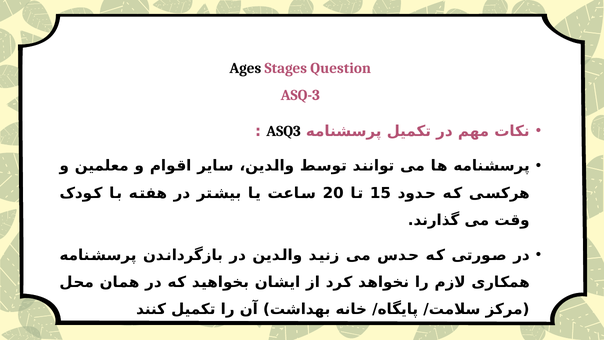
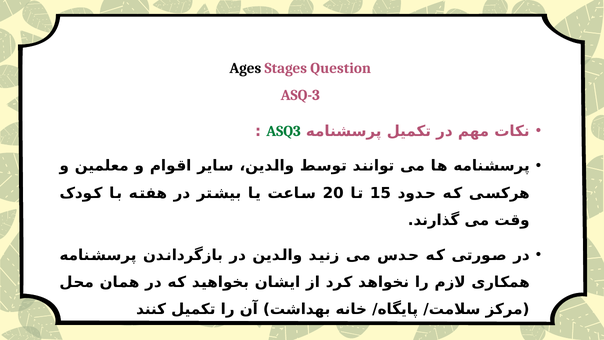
ASQ3 colour: black -> green (284, 131)
